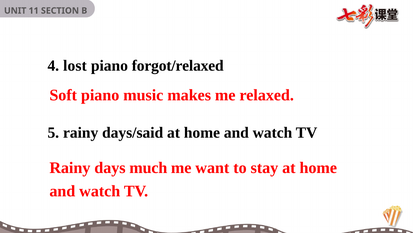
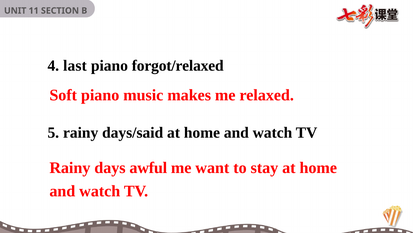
lost: lost -> last (75, 65)
much: much -> awful (148, 167)
